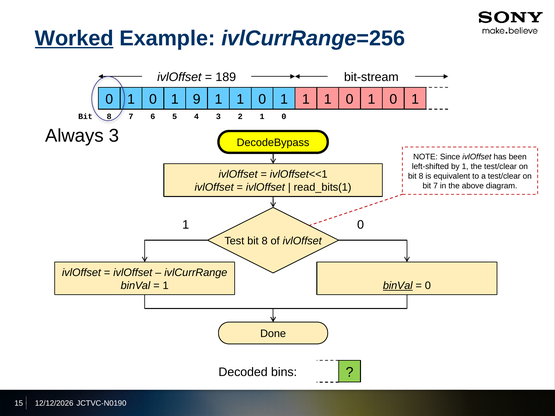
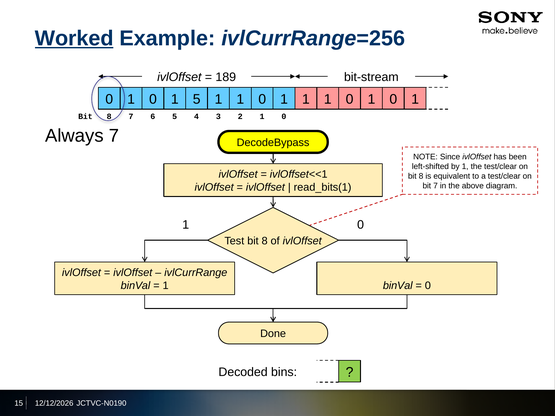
1 9: 9 -> 5 (197, 99)
Always 3: 3 -> 7 (114, 136)
binVal underline: present -> none (398, 286)
